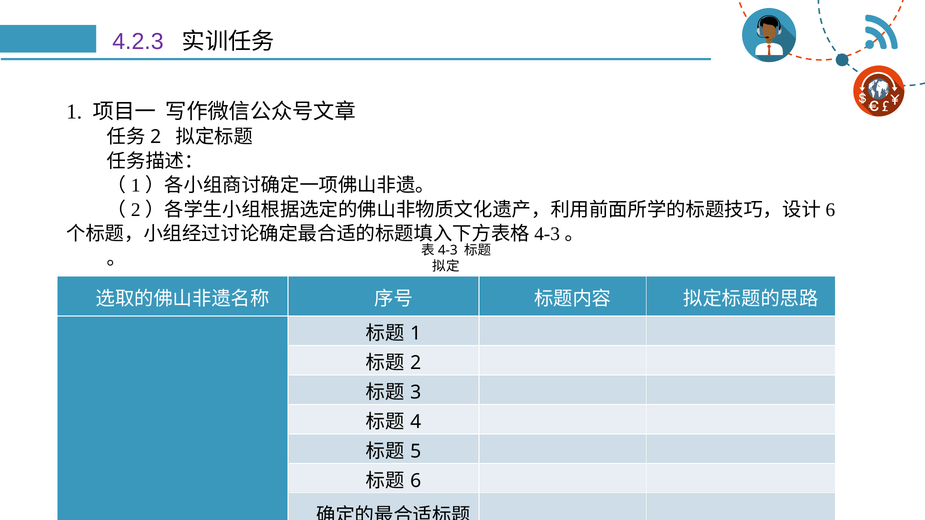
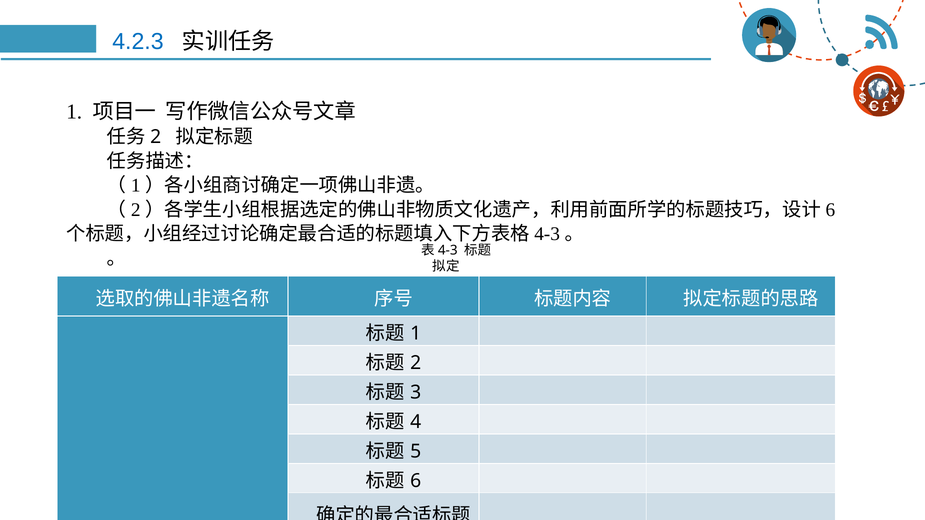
4.2.3 colour: purple -> blue (138, 42)
